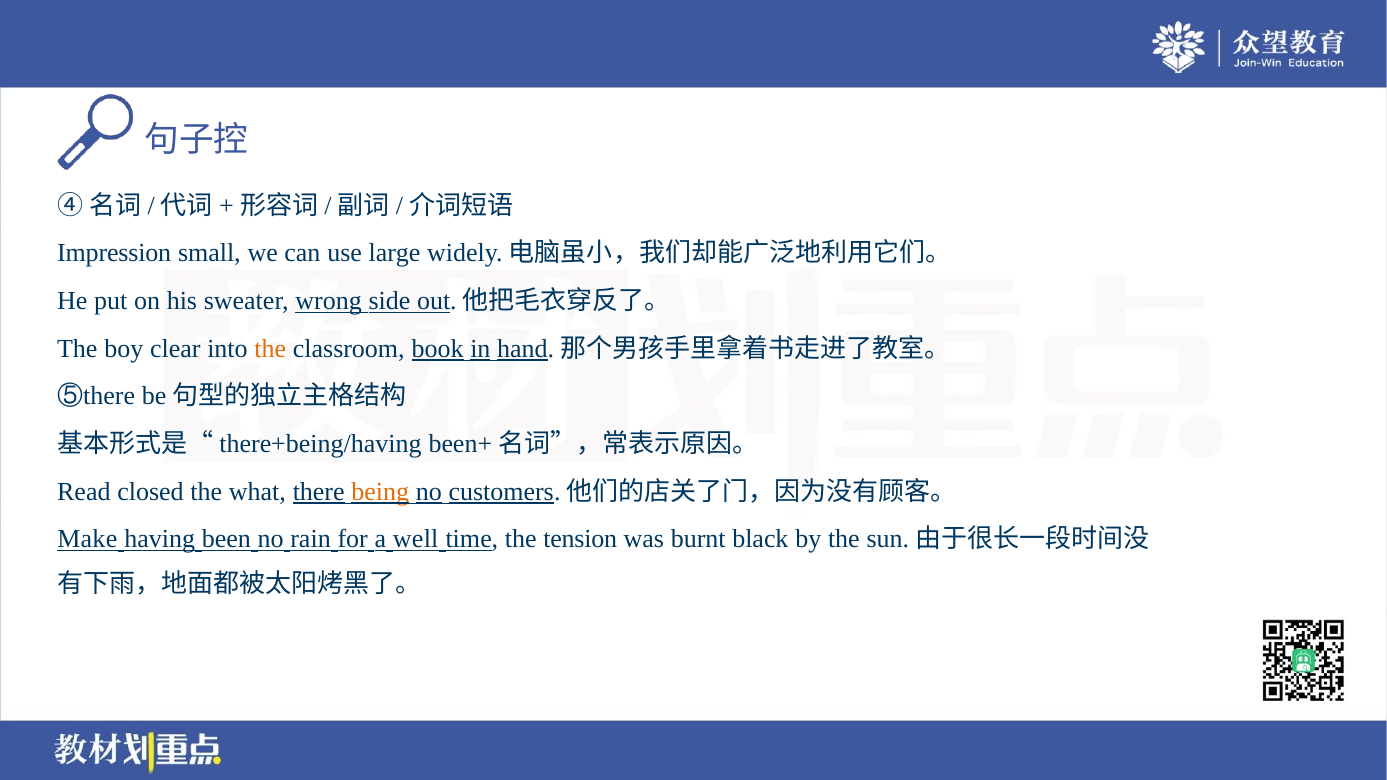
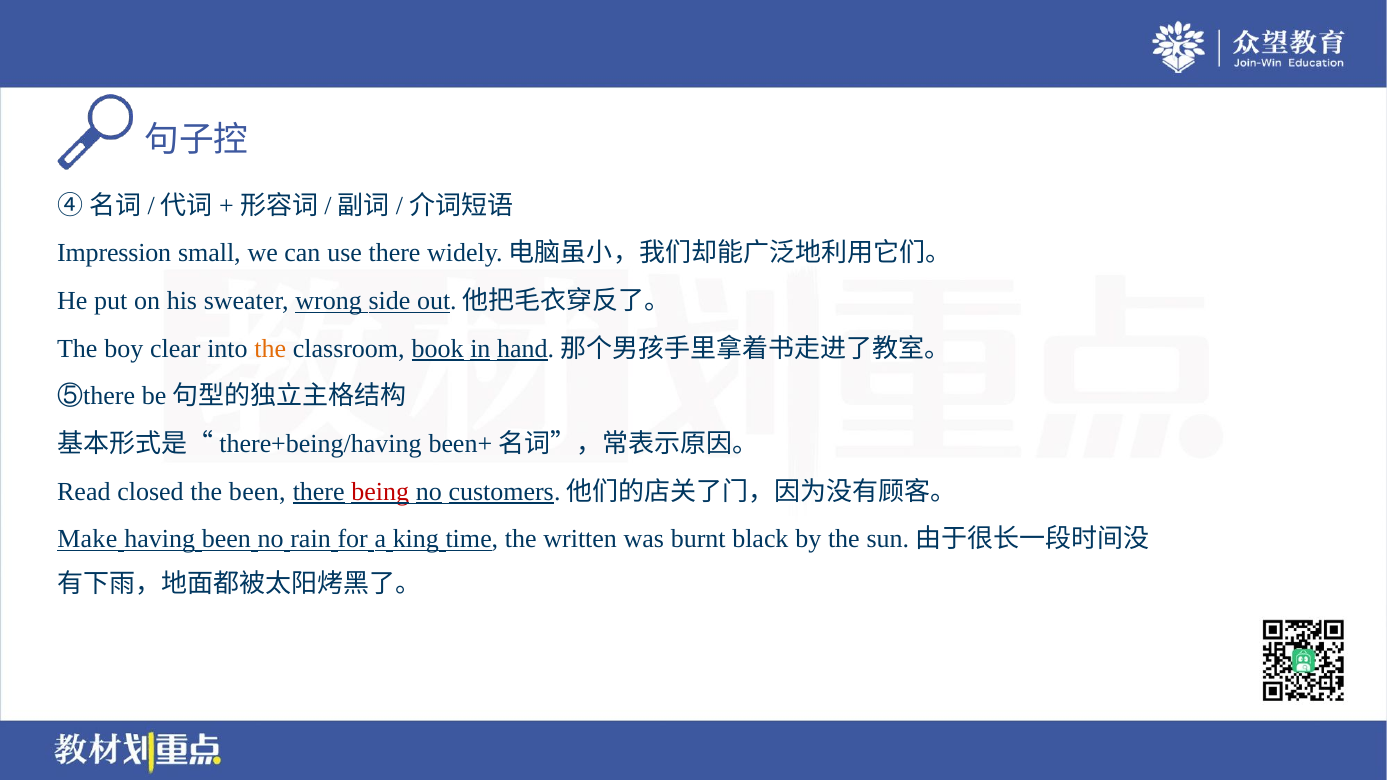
use large: large -> there (395, 253)
the what: what -> been (257, 492)
being colour: orange -> red (380, 492)
well: well -> king (416, 539)
tension: tension -> written (580, 539)
